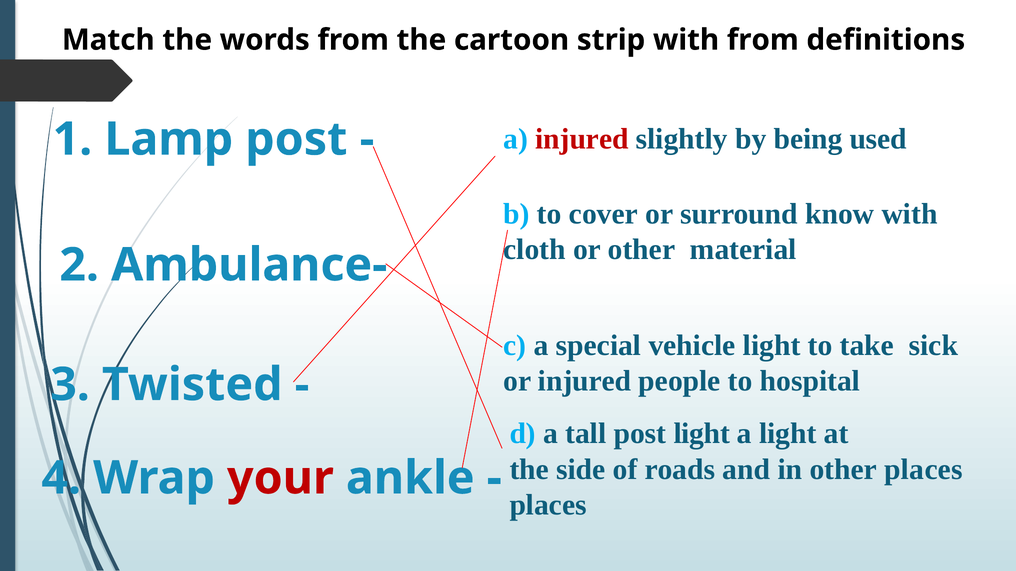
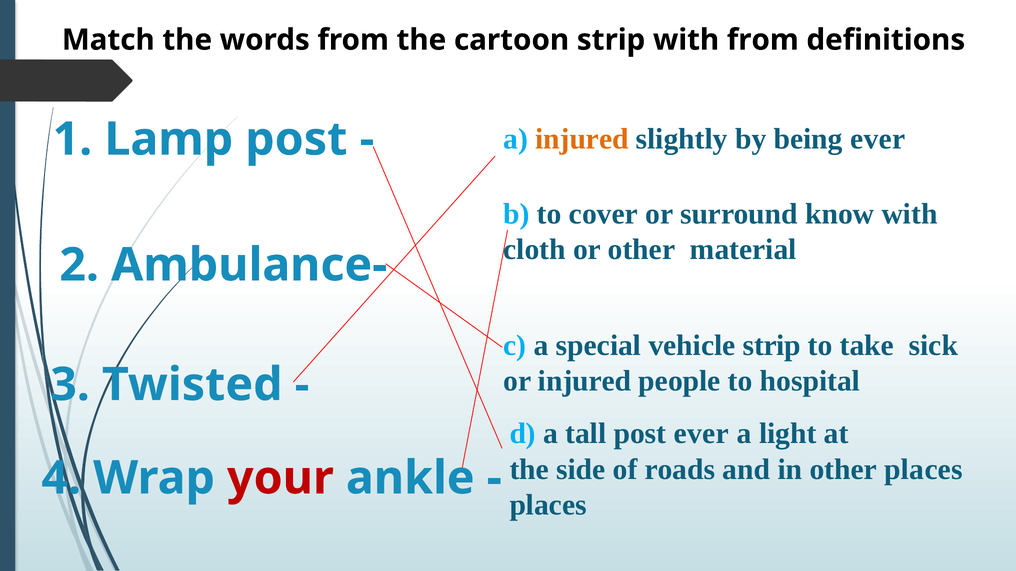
injured colour: red -> orange (582, 139)
being used: used -> ever (878, 139)
vehicle light: light -> strip (772, 346)
post light: light -> ever (701, 434)
